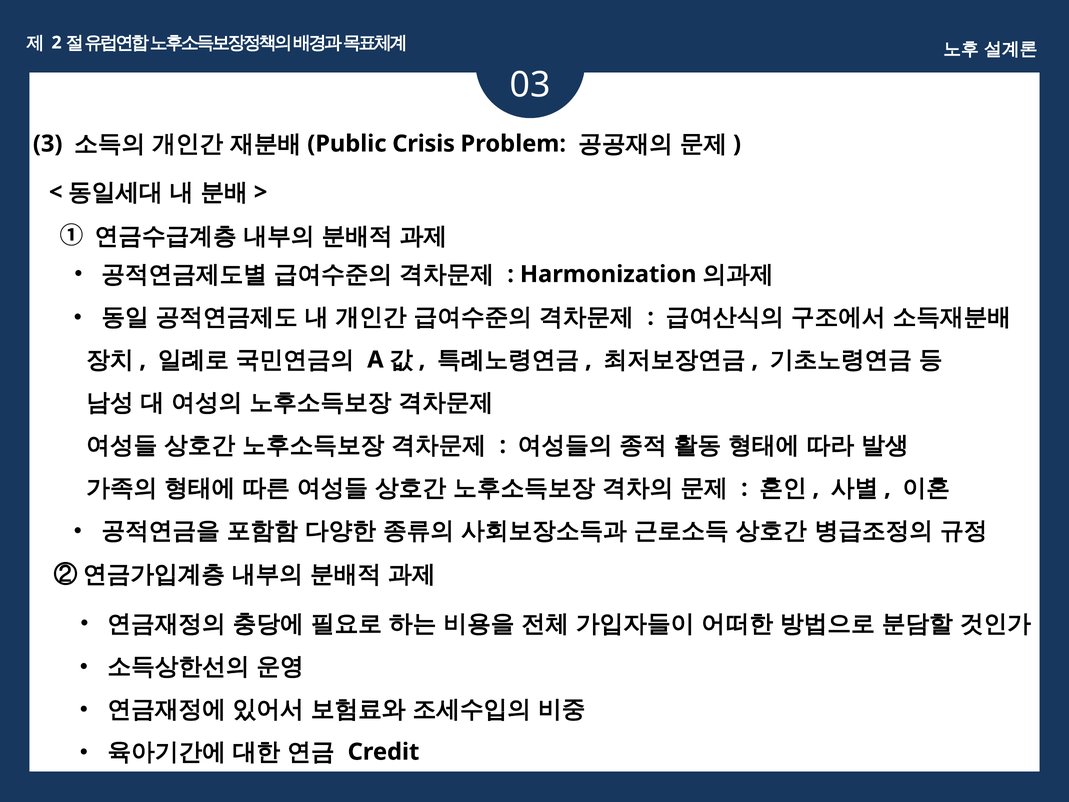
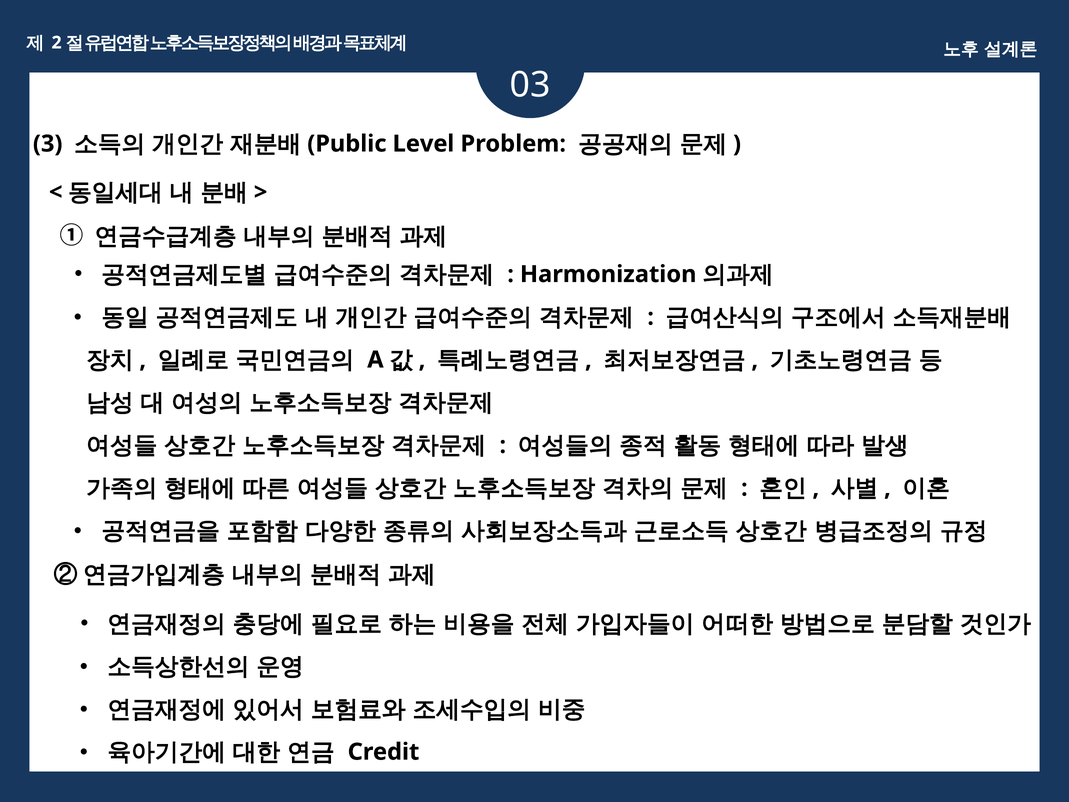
Crisis: Crisis -> Level (424, 144)
